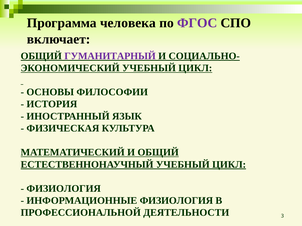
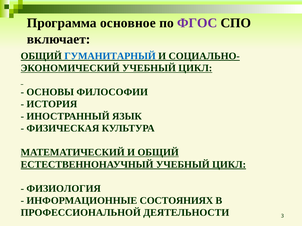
человека: человека -> основное (128, 23)
ГУМАНИТАРНЫЙ colour: purple -> blue (110, 56)
ИНФОРМАЦИОННЫЕ ФИЗИОЛОГИЯ: ФИЗИОЛОГИЯ -> СОСТОЯНИЯХ (176, 201)
